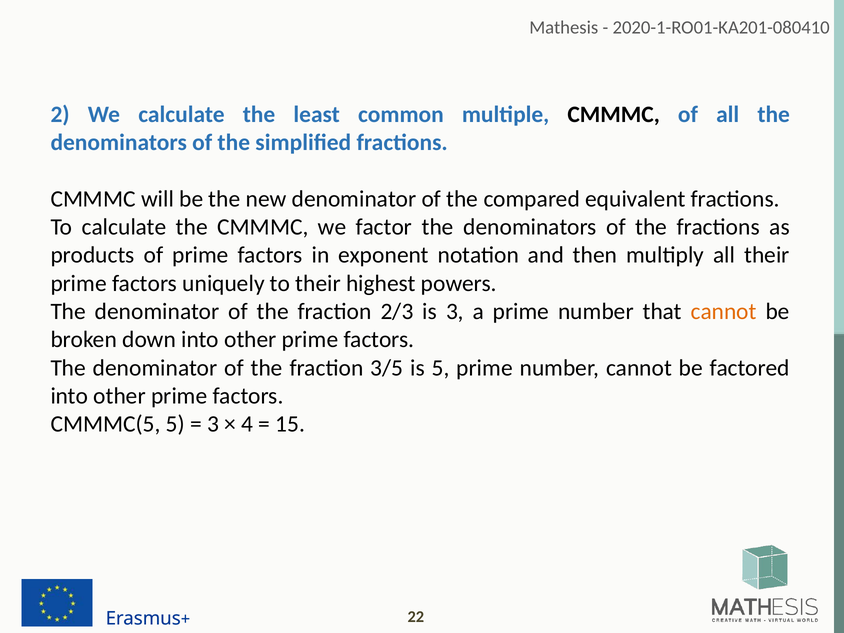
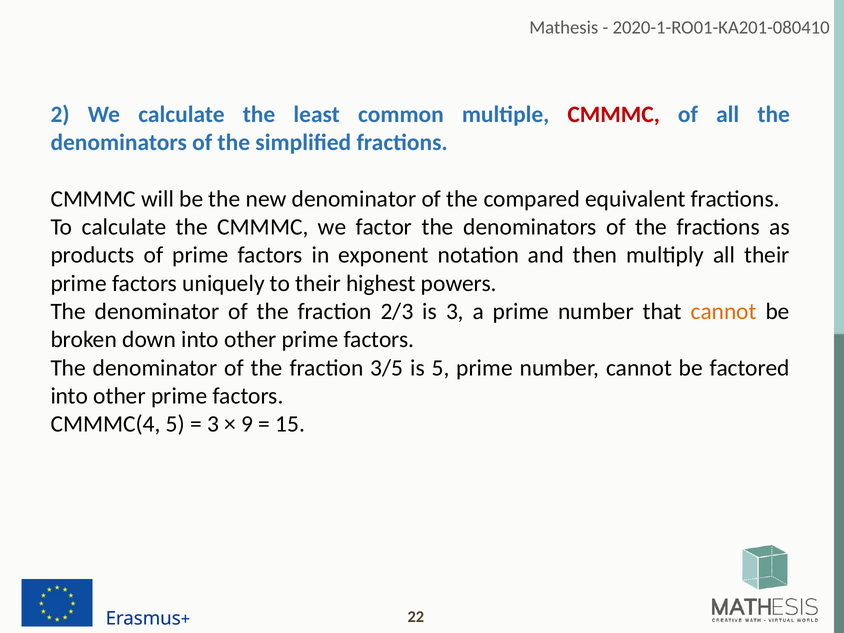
CMMMC colour: black -> red (614, 114)
CMMMC(5: CMMMC(5 -> CMMMC(4 (106, 424)
4: 4 -> 9 (247, 424)
